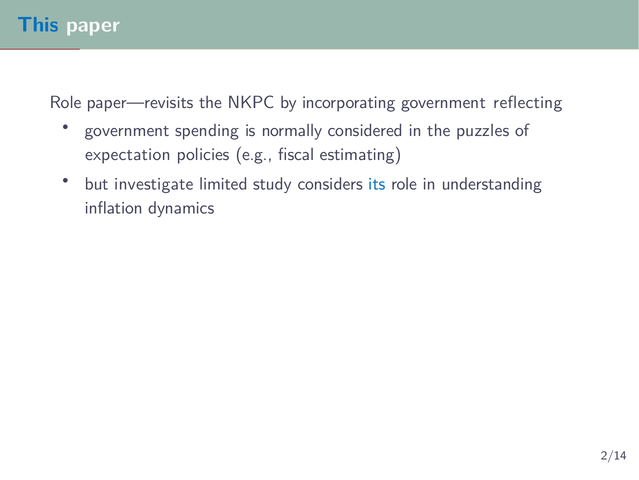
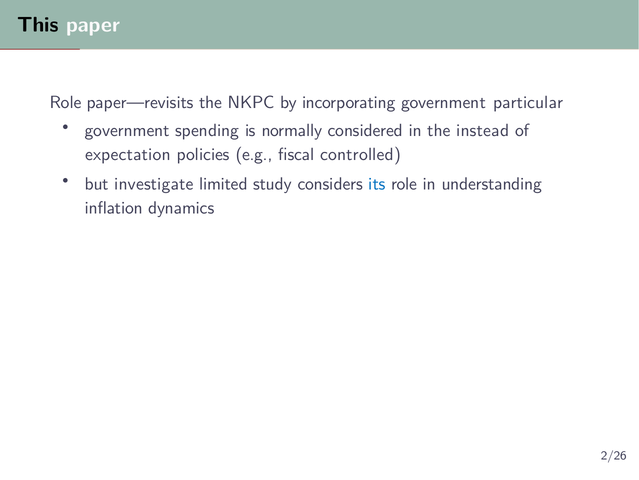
This colour: blue -> black (38, 25)
reflecting: reflecting -> particular (528, 102)
puzzles: puzzles -> instead (483, 130)
estimating: estimating -> controlled (361, 154)
2/14: 2/14 -> 2/26 (614, 455)
